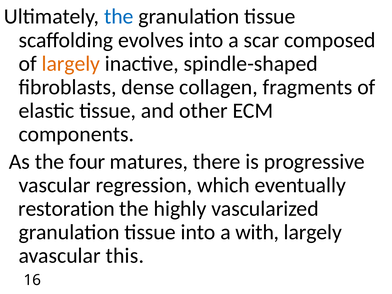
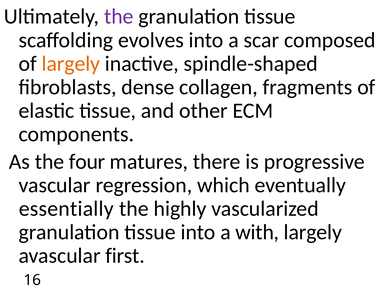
the colour: blue -> purple (119, 17)
restoration: restoration -> essentially (66, 209)
this: this -> first (125, 256)
